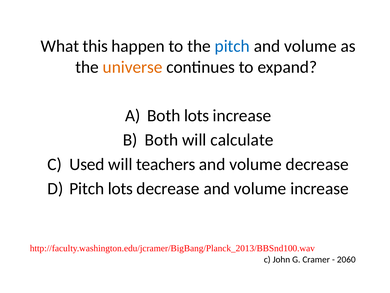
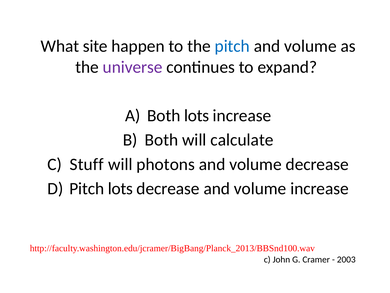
this: this -> site (95, 46)
universe colour: orange -> purple (133, 67)
Used: Used -> Stuff (87, 164)
teachers: teachers -> photons (166, 164)
2060: 2060 -> 2003 (346, 259)
